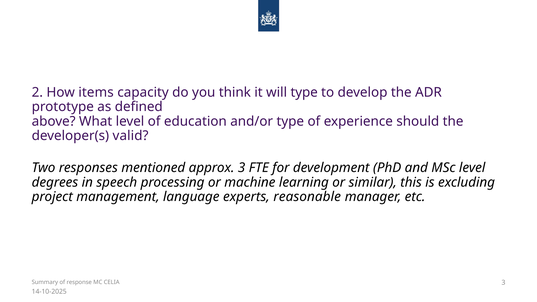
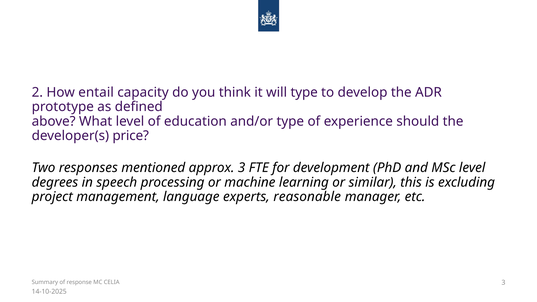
items: items -> entail (96, 92)
valid: valid -> price (131, 136)
